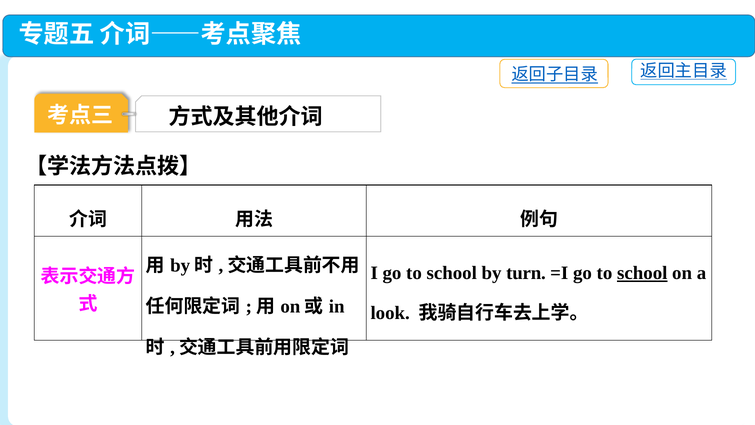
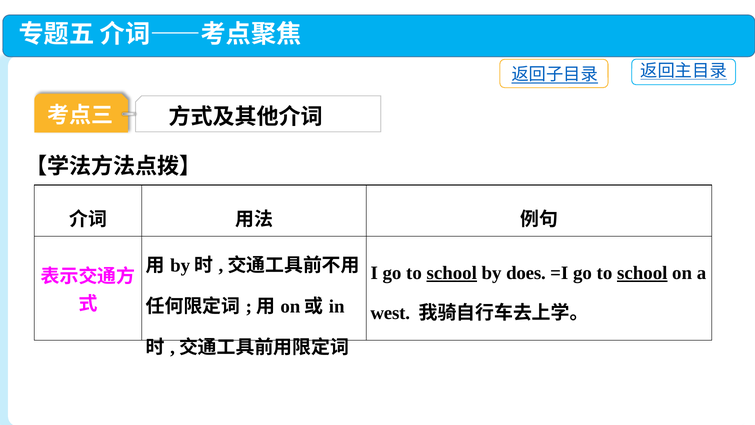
school underline: none -> present (452, 273)
turn: turn -> does (526, 273)
look: look -> west (390, 313)
